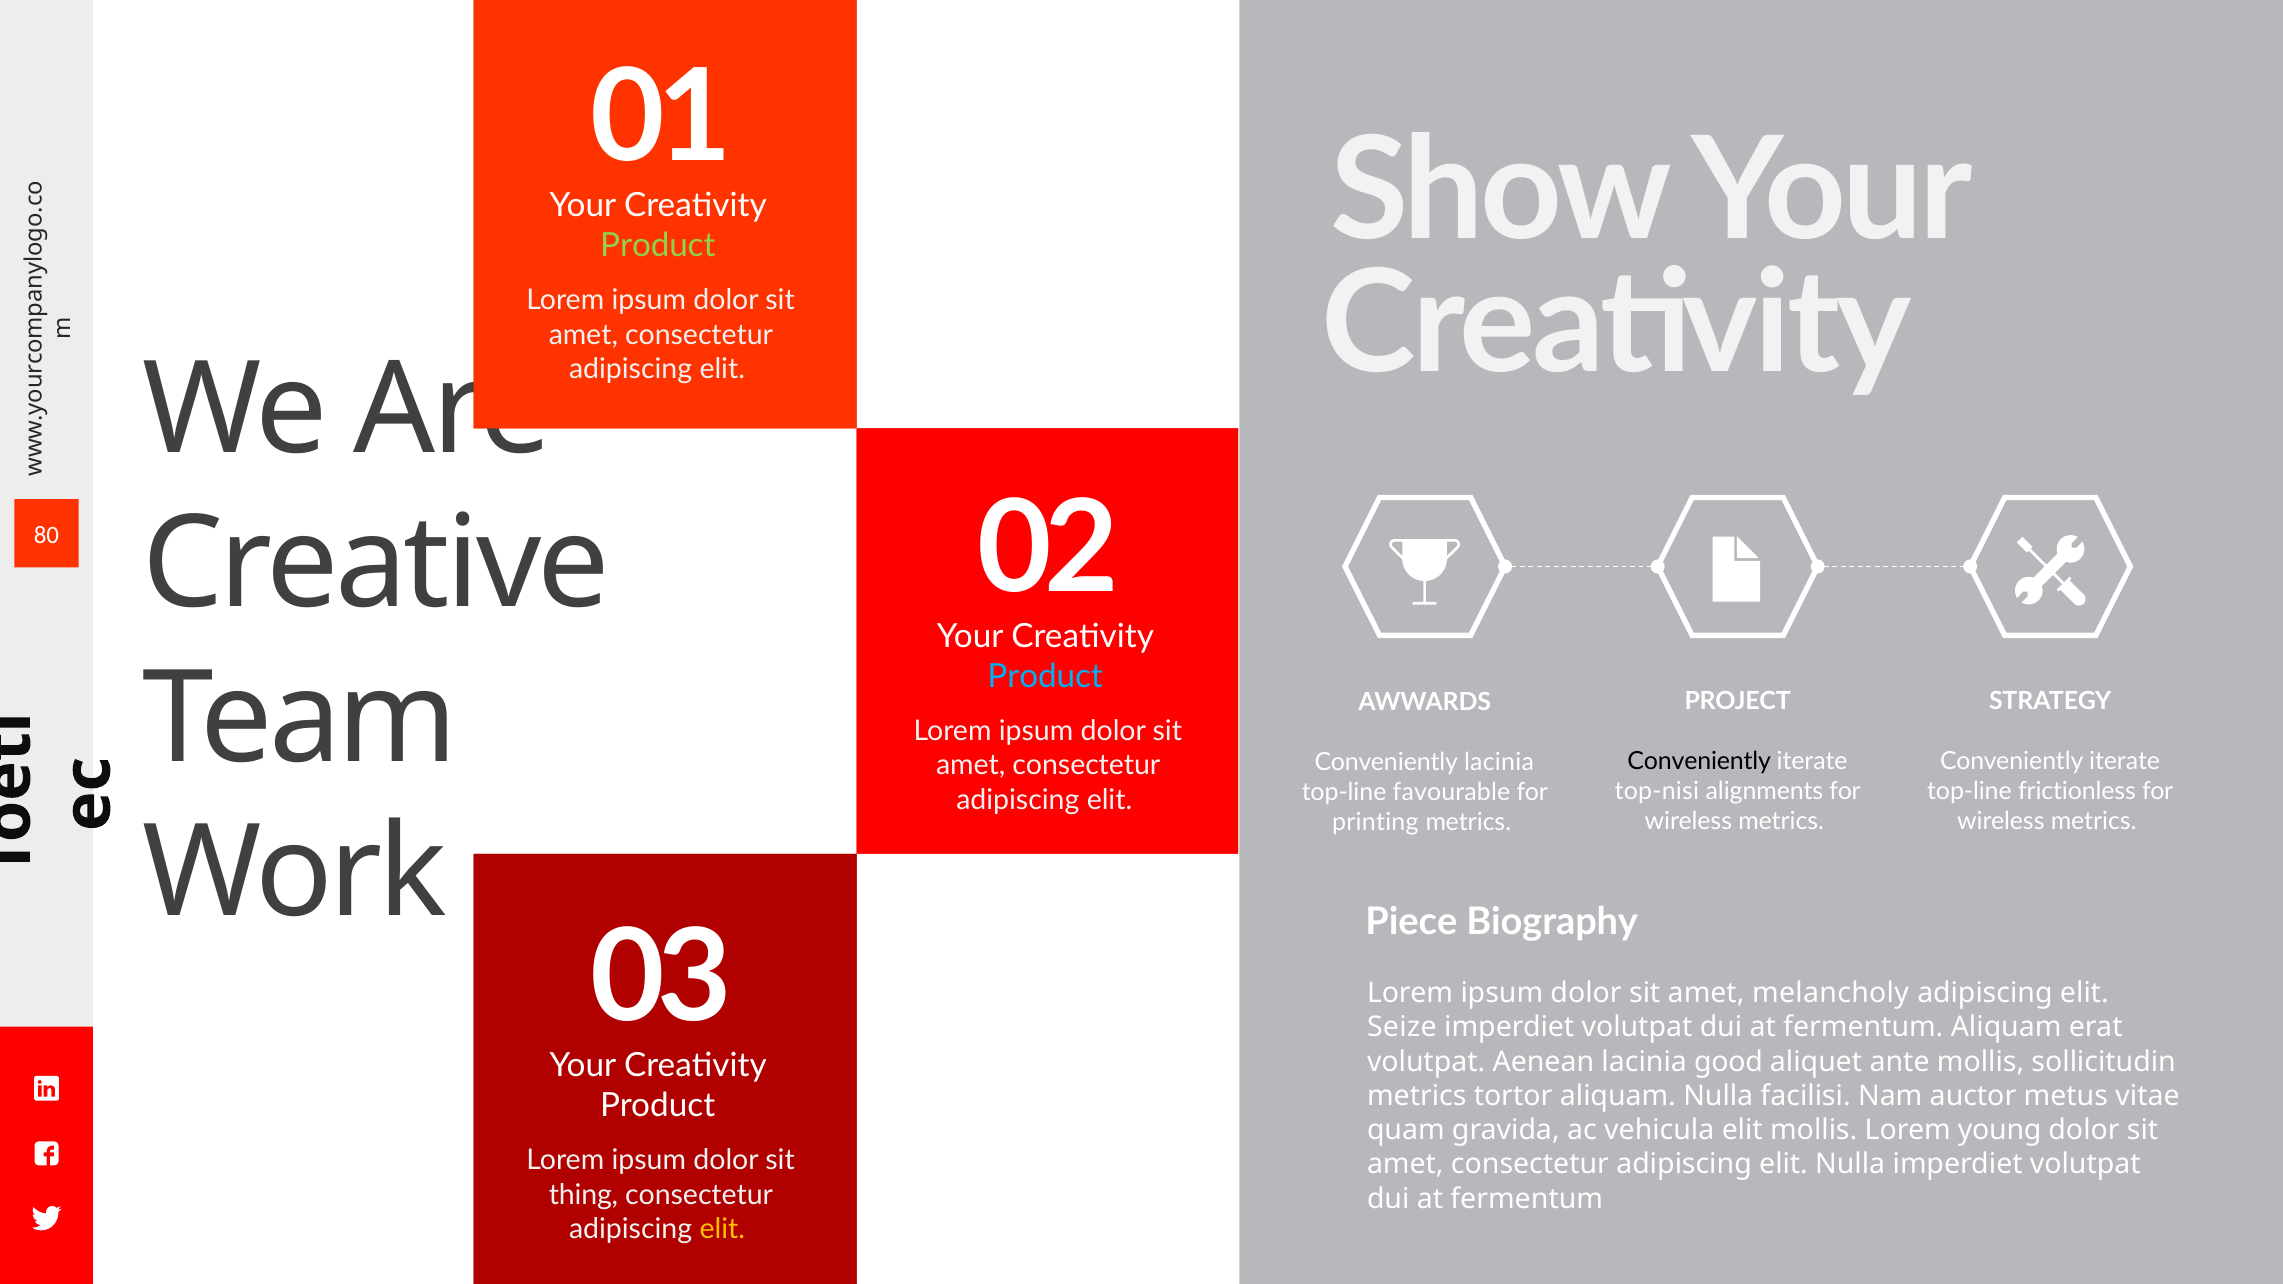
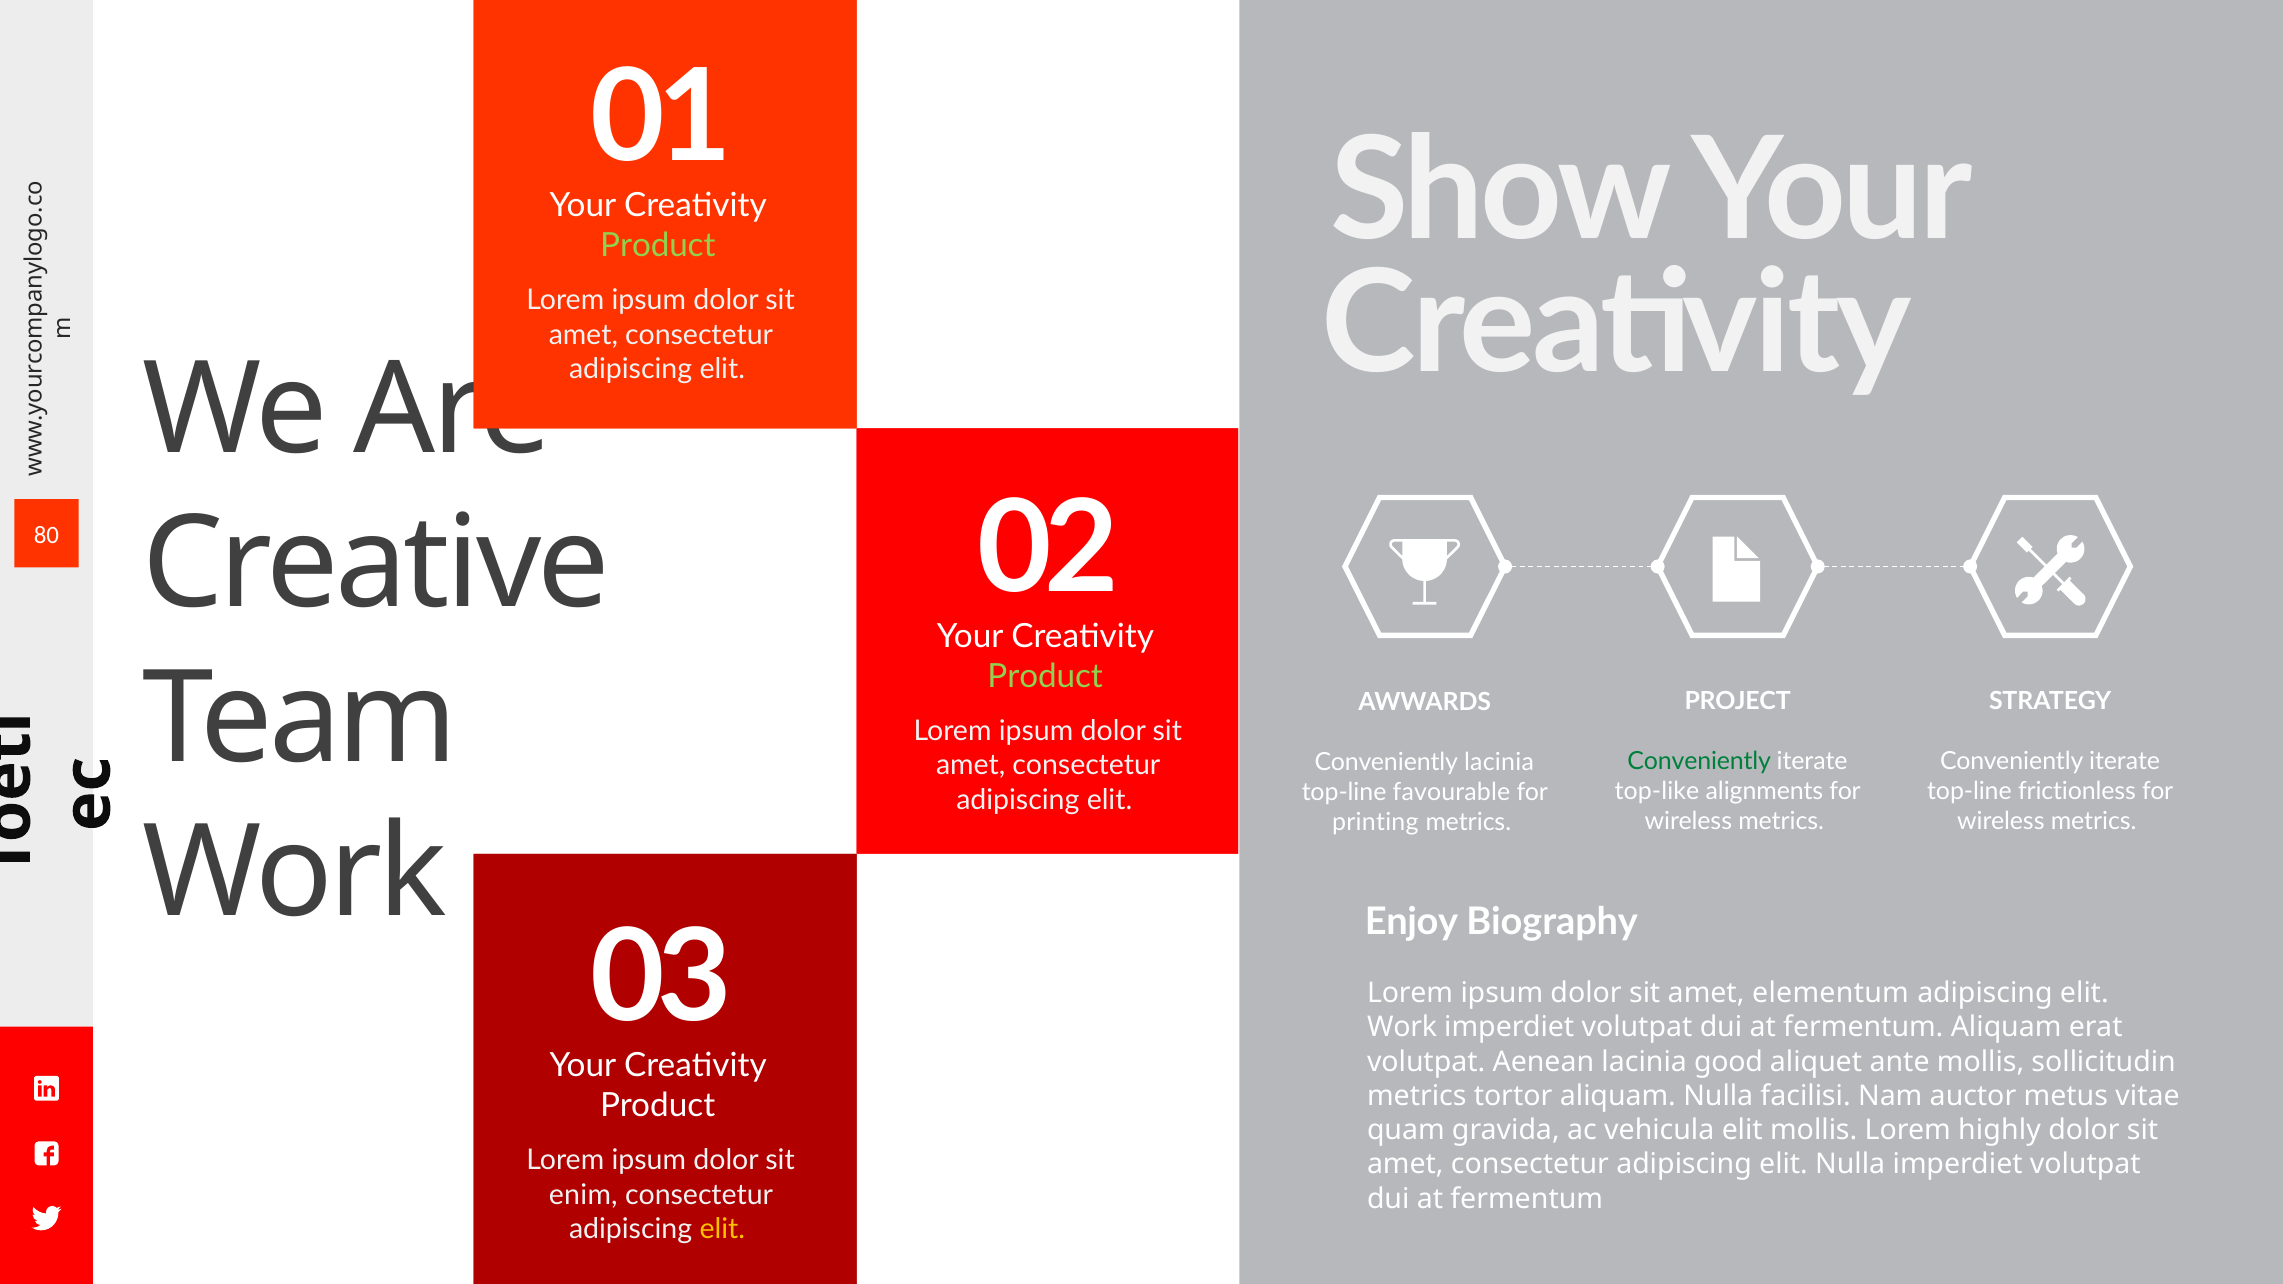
Product colour: light blue -> light green (1045, 677)
Conveniently colour: black -> green (1699, 761)
top-nisi: top-nisi -> top-like (1657, 791)
Piece: Piece -> Enjoy (1412, 922)
melancholy: melancholy -> elementum (1831, 993)
Seize: Seize -> Work (1402, 1028)
young: young -> highly (2000, 1130)
thing: thing -> enim (583, 1195)
